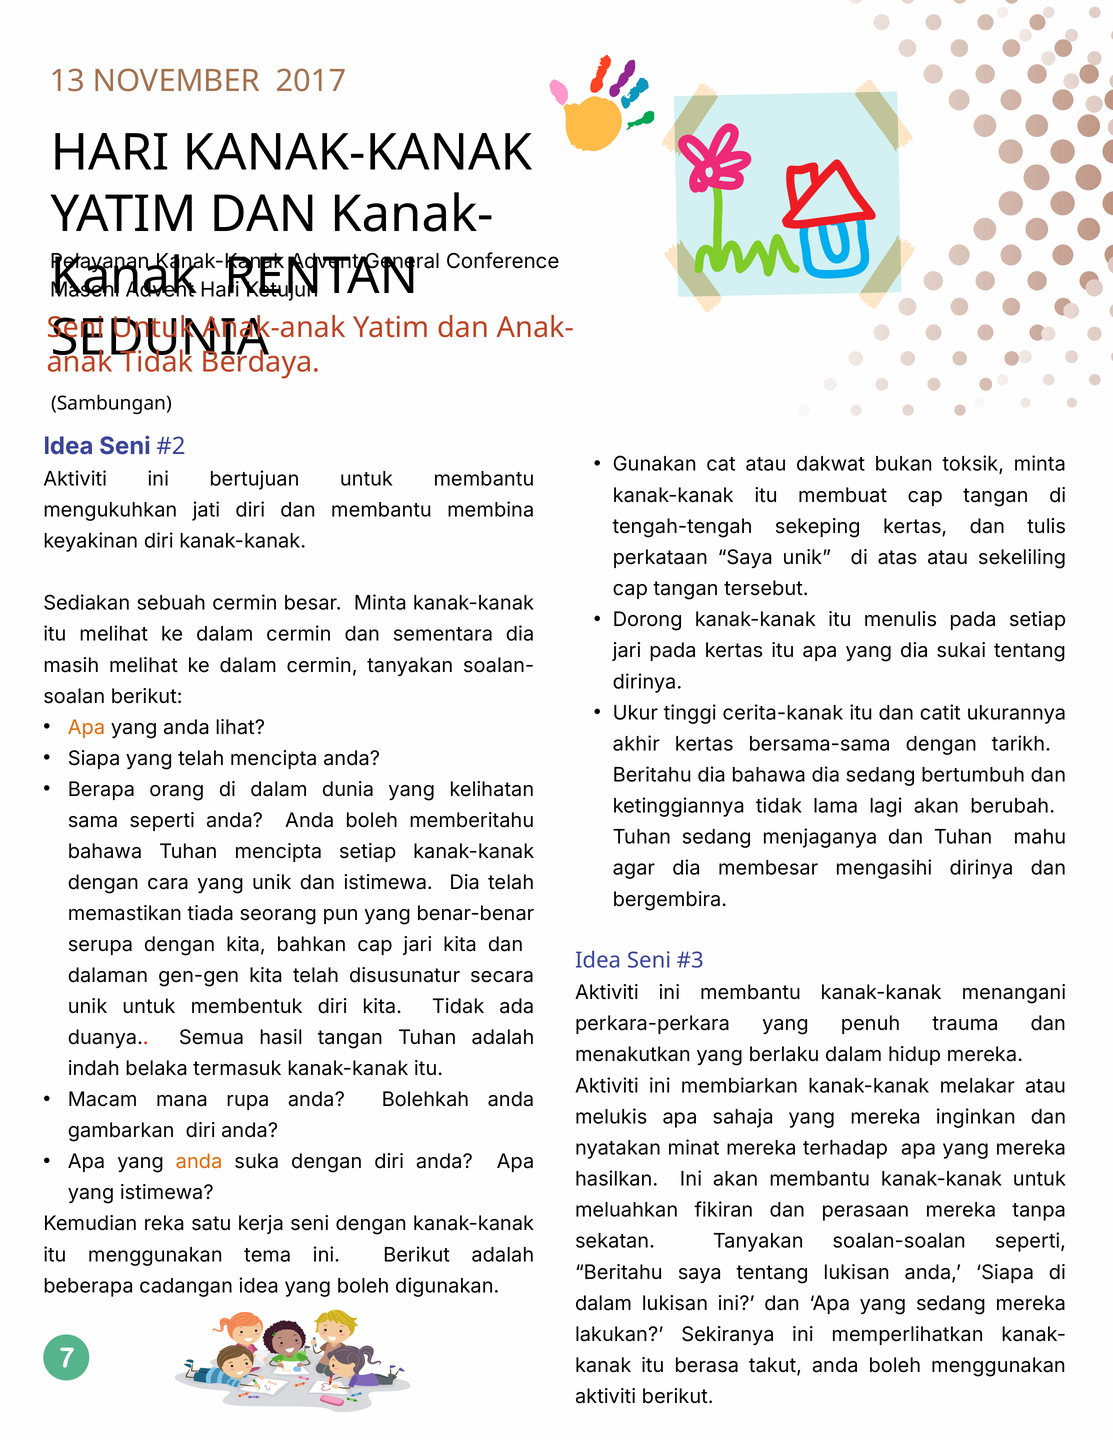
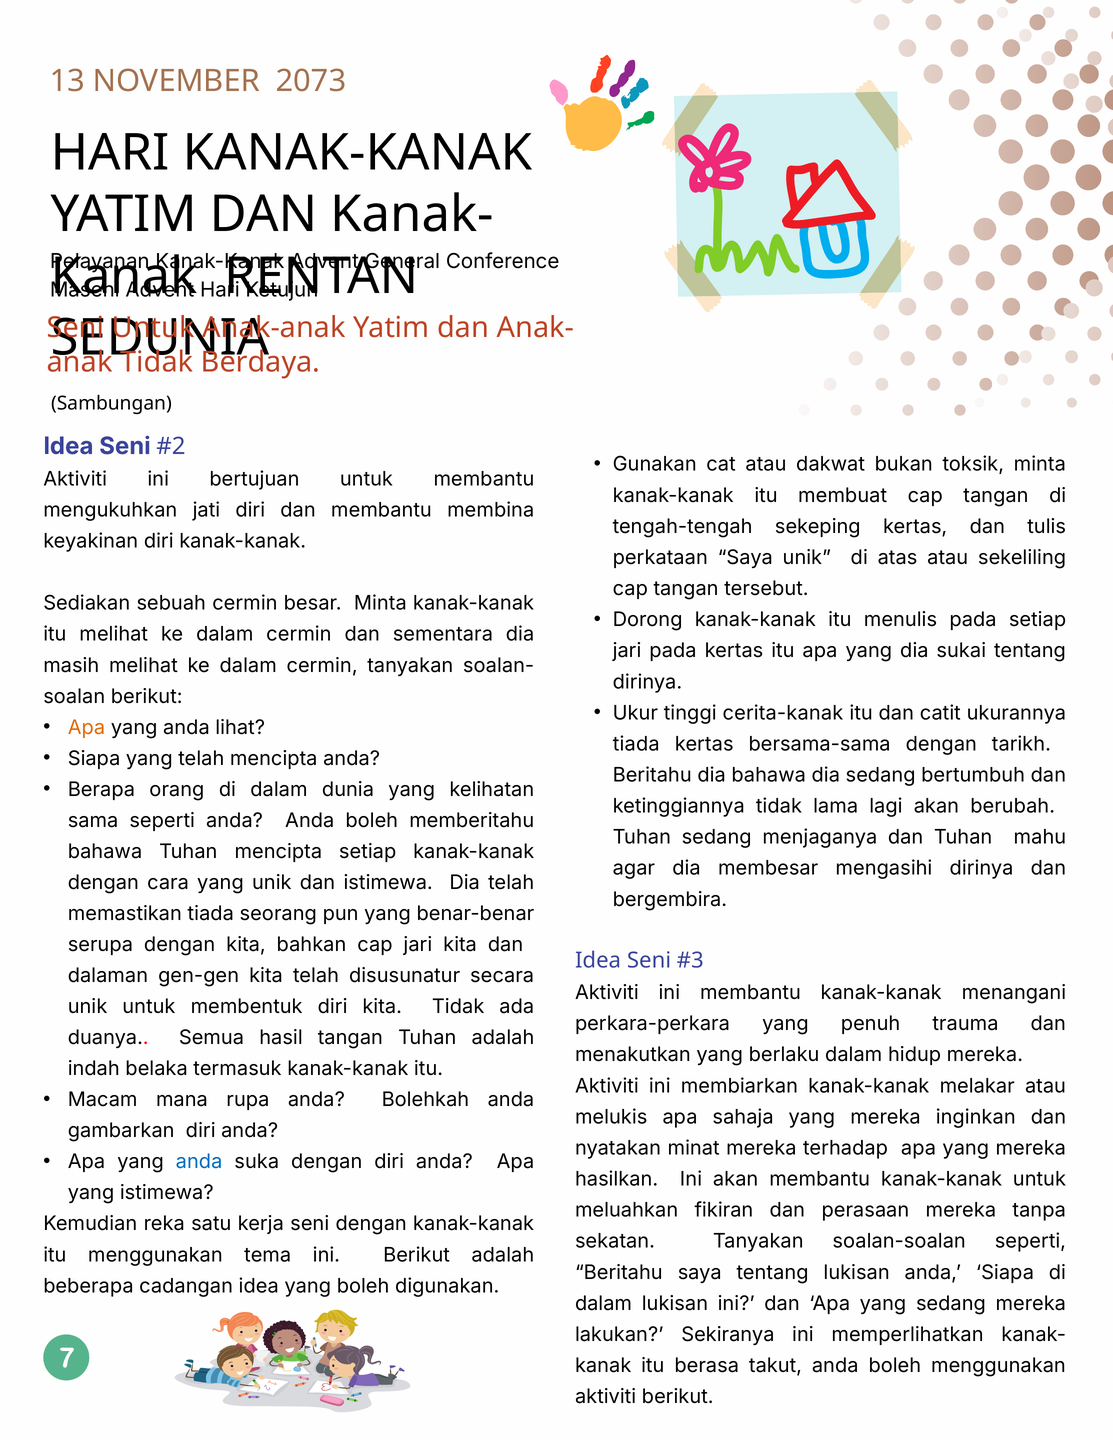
2017: 2017 -> 2073 (311, 81)
akhir: akhir -> tiada (636, 744)
anda colour: orange -> blue (199, 1162)
